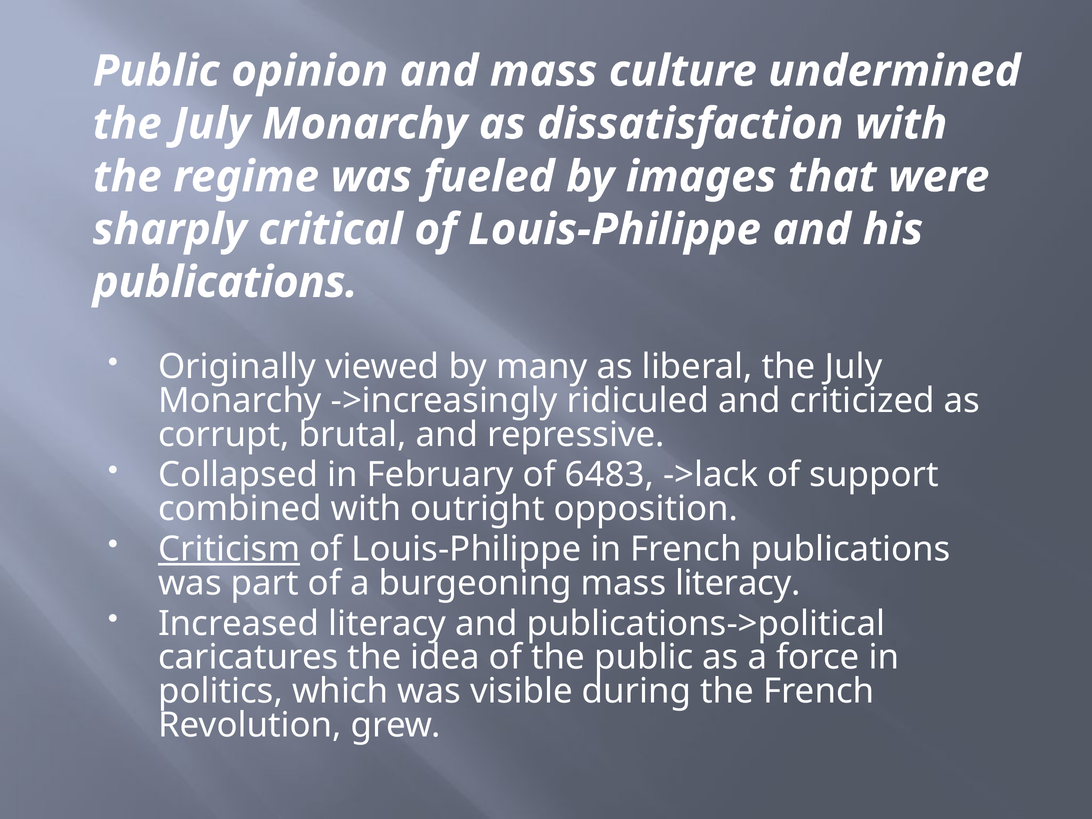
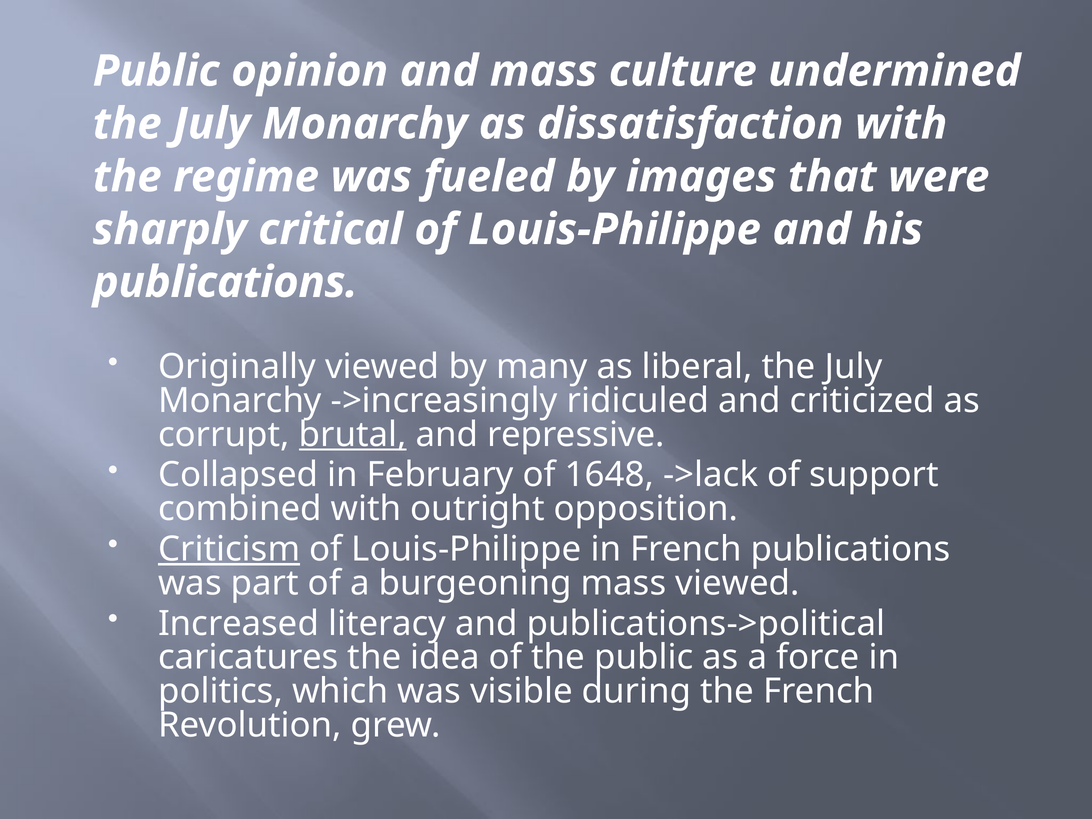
brutal underline: none -> present (353, 435)
6483: 6483 -> 1648 (609, 475)
mass literacy: literacy -> viewed (738, 583)
